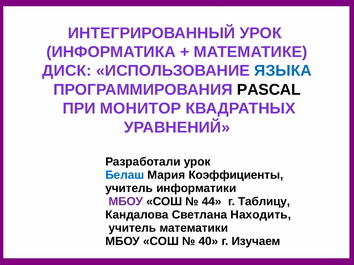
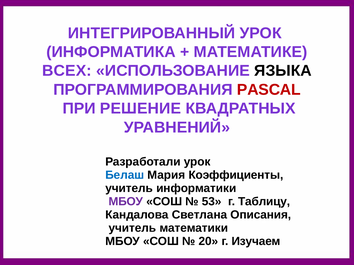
ДИСК: ДИСК -> ВСЕХ (67, 71)
ЯЗЫКА colour: blue -> black (283, 71)
PASCAL colour: black -> red (269, 90)
МОНИТОР: МОНИТОР -> РЕШЕНИЕ (141, 109)
44: 44 -> 53 (212, 202)
Находить: Находить -> Описания (261, 215)
40: 40 -> 20 (208, 242)
